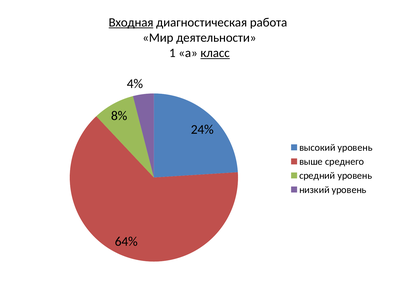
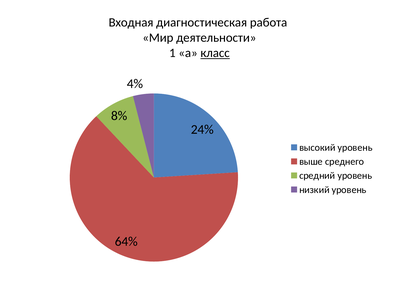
Входная underline: present -> none (131, 23)
